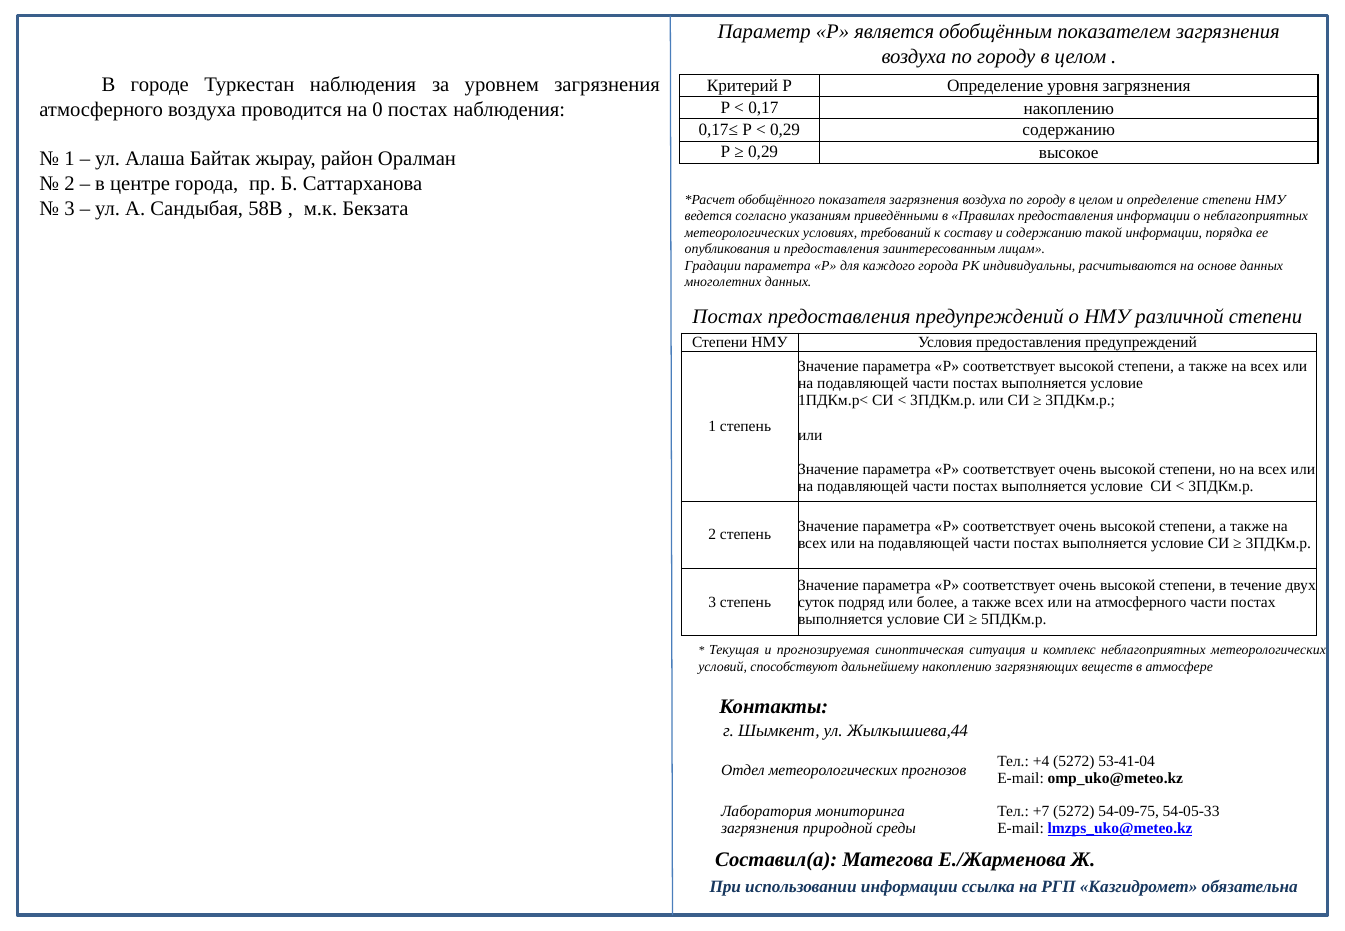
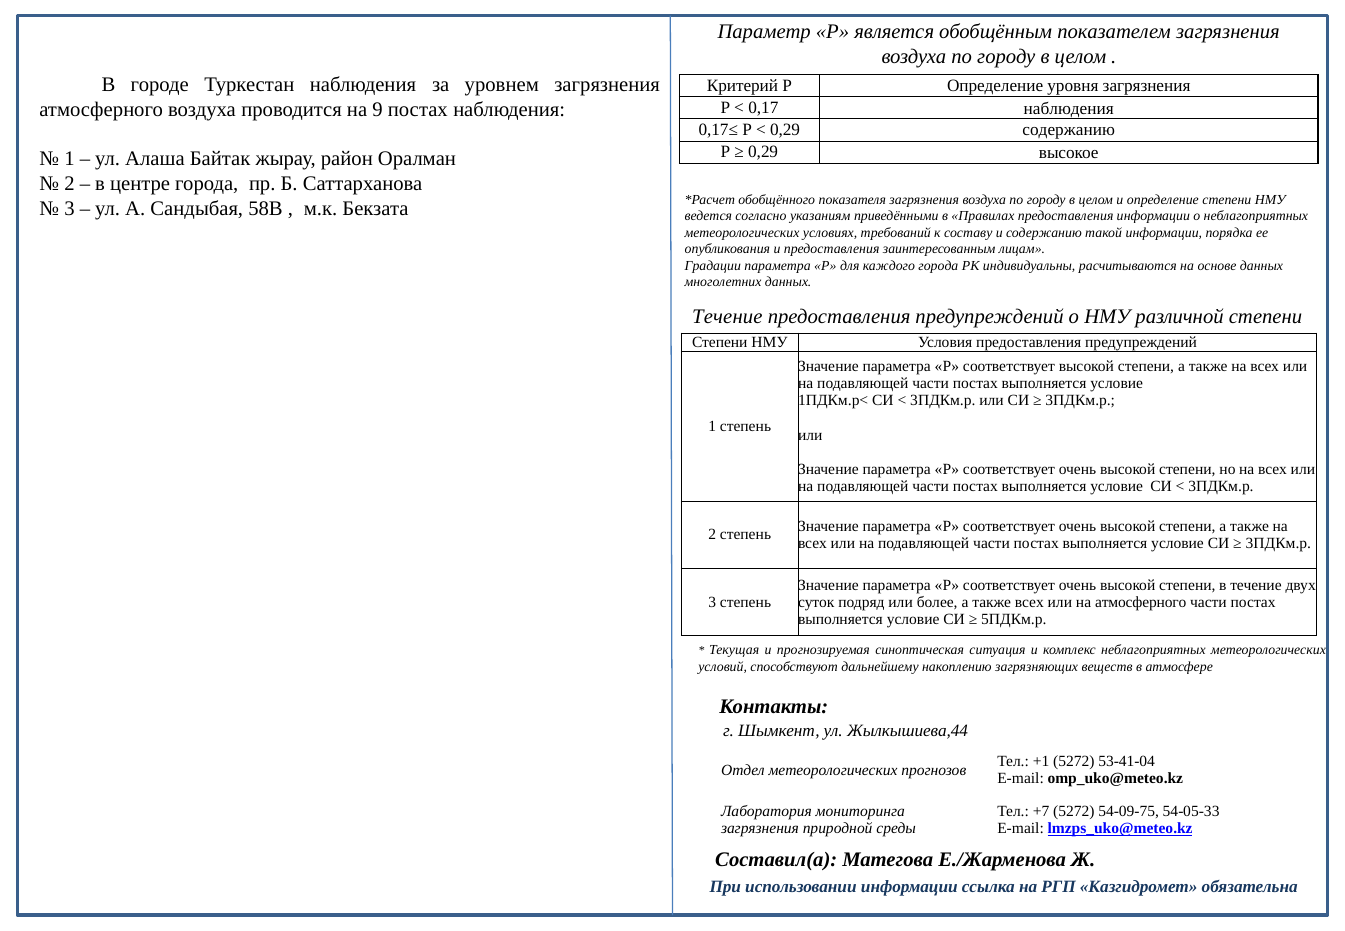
0,17 накоплению: накоплению -> наблюдения (1069, 108)
0: 0 -> 9 (378, 109)
Постах: Постах -> Течение (727, 317)
+4: +4 -> +1 (1041, 762)
